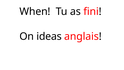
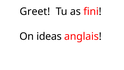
When: When -> Greet (35, 12)
